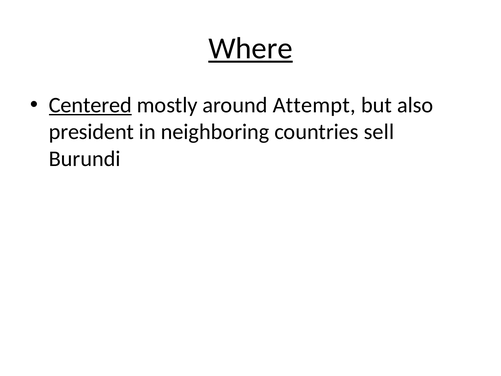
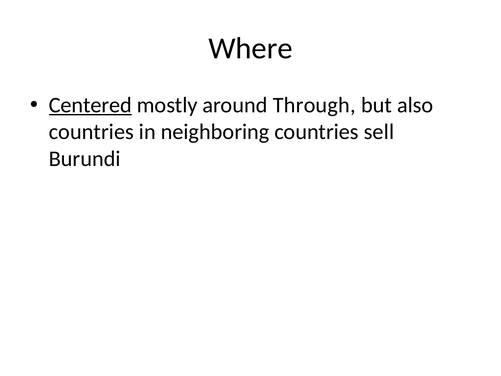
Where underline: present -> none (251, 48)
Attempt: Attempt -> Through (314, 105)
president: president -> countries (91, 132)
